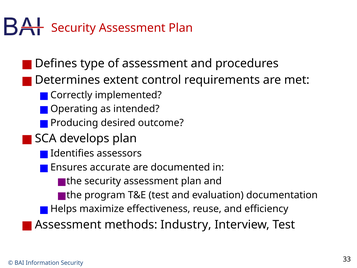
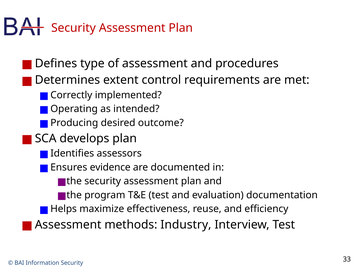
accurate: accurate -> evidence (110, 167)
